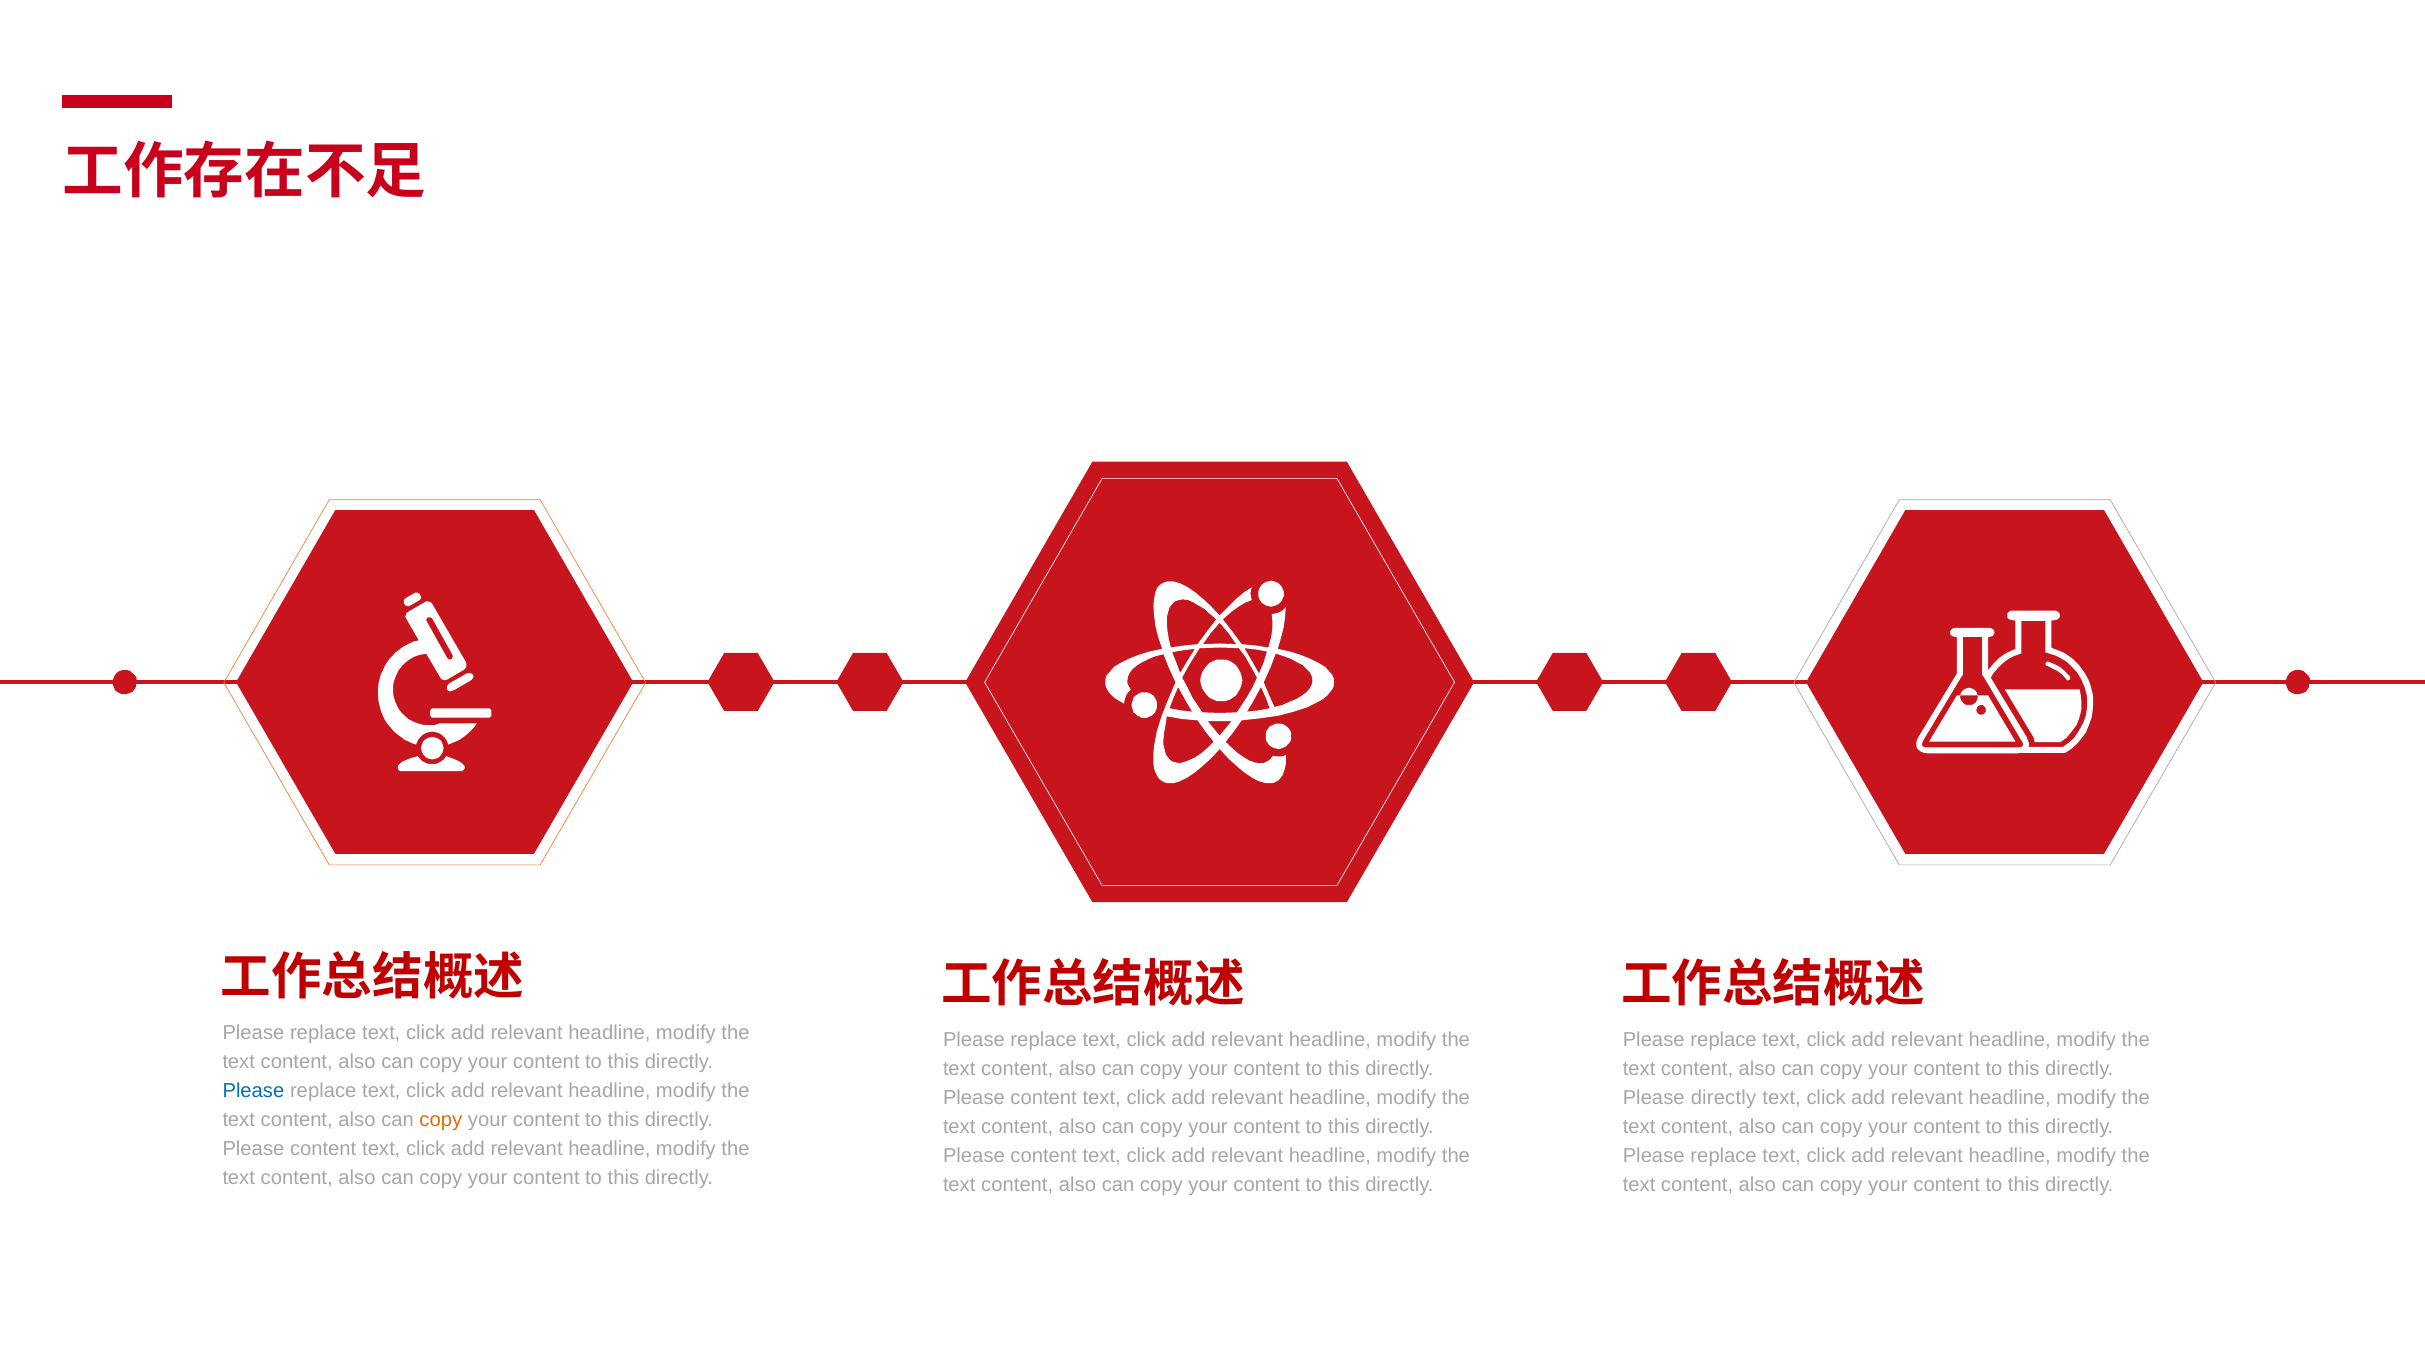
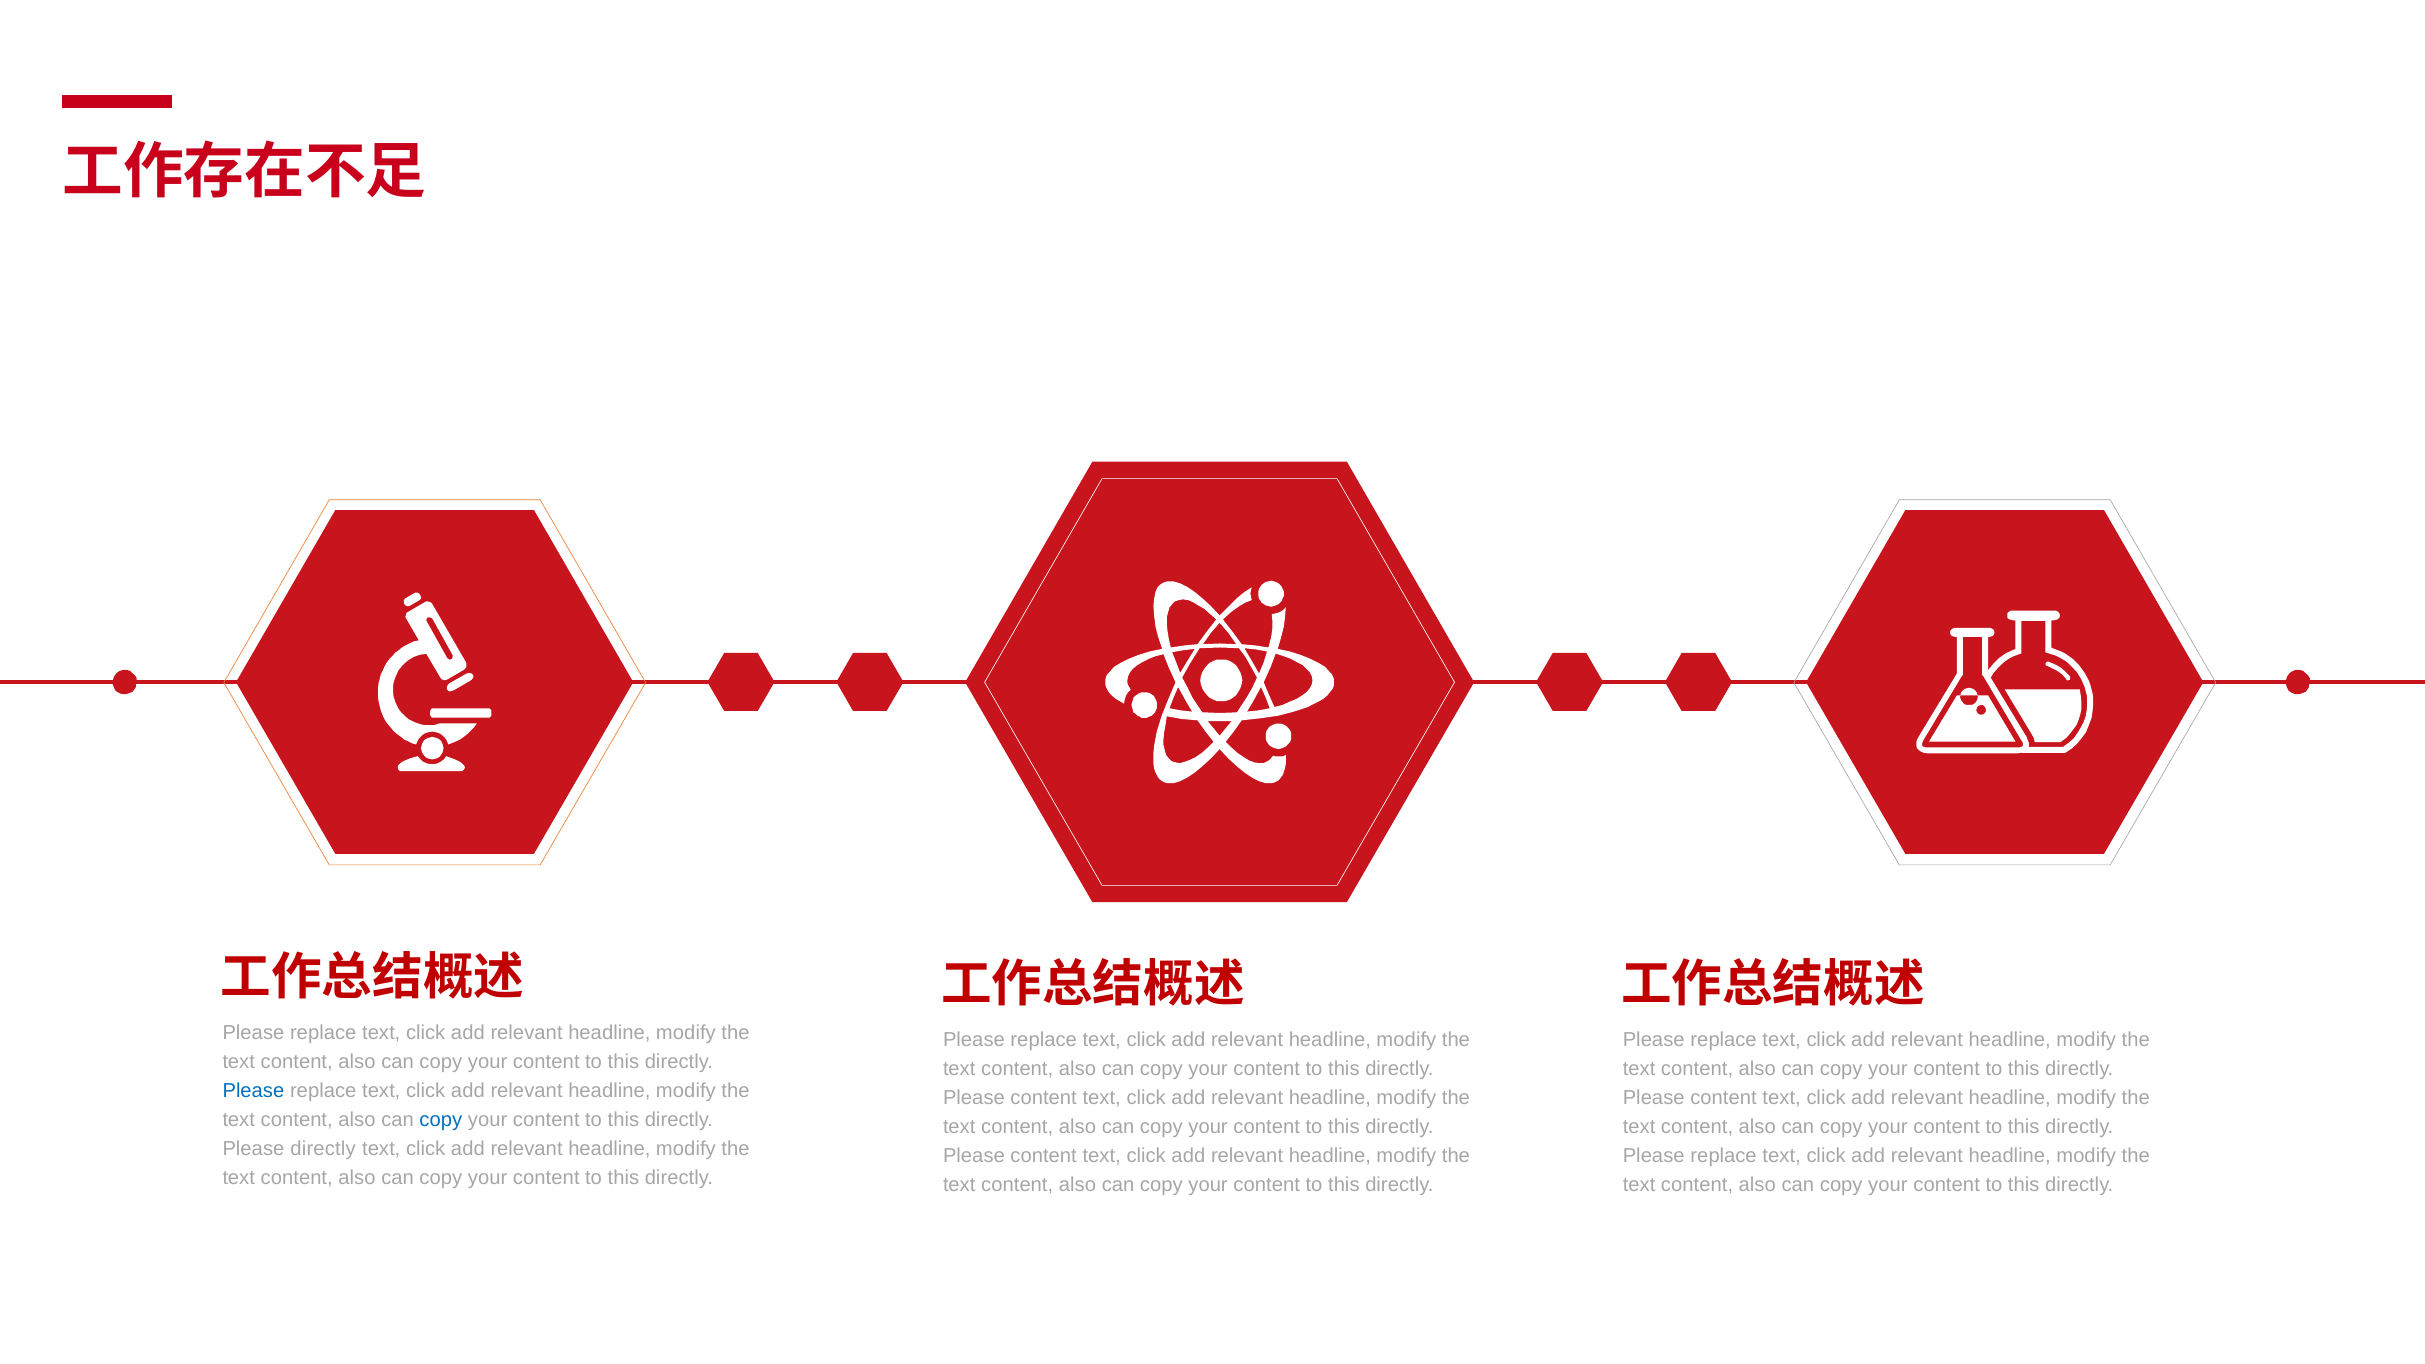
directly: directly -> content (1724, 1098)
copy colour: orange -> blue (441, 1120)
content: content -> directly (323, 1149)
